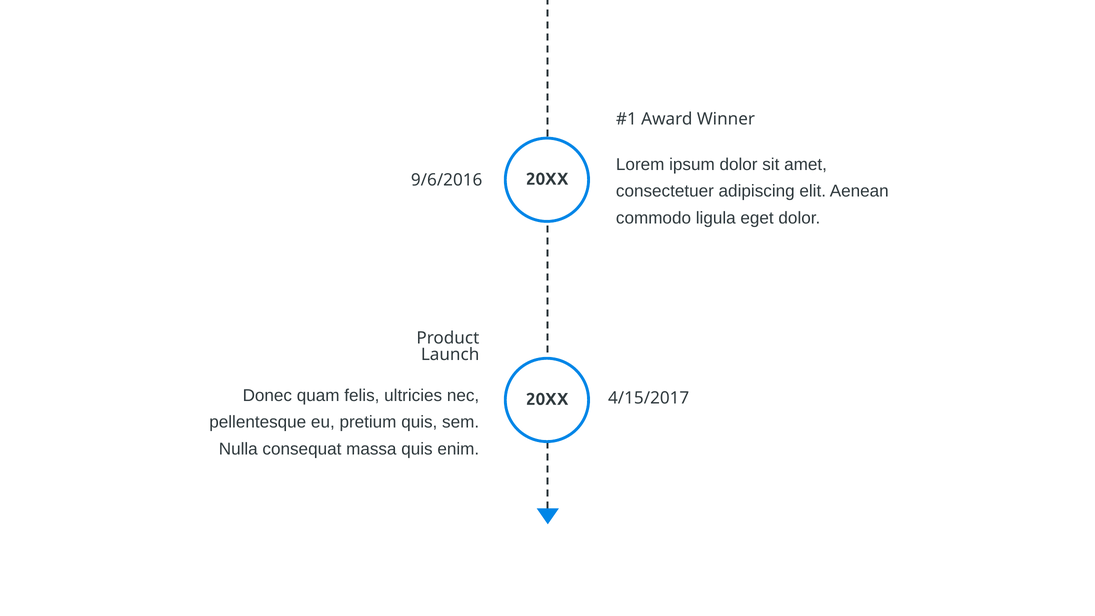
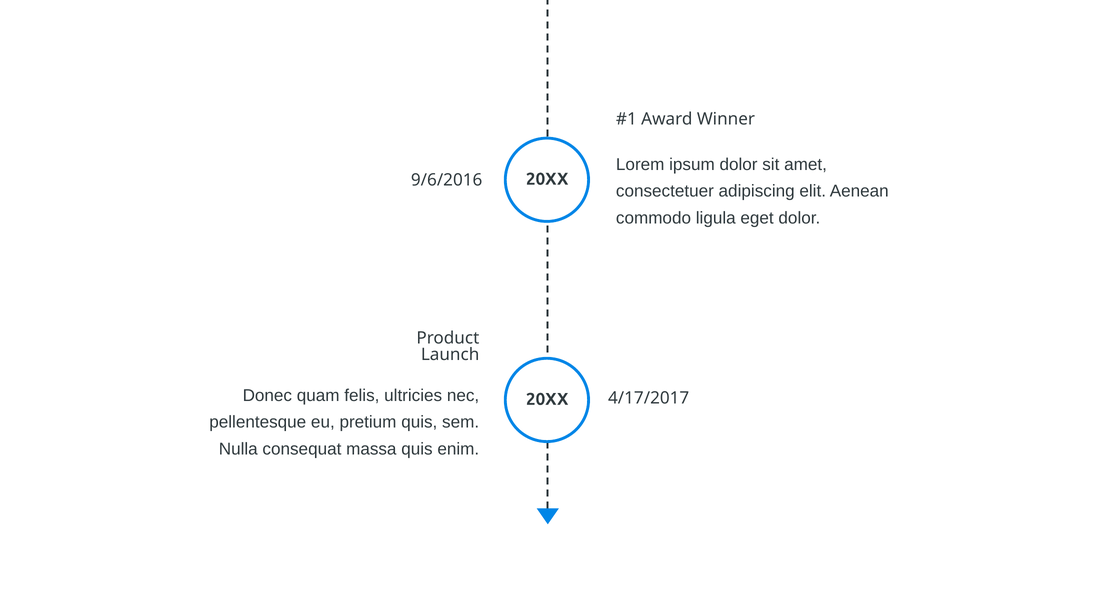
4/15/2017: 4/15/2017 -> 4/17/2017 (649, 398)
